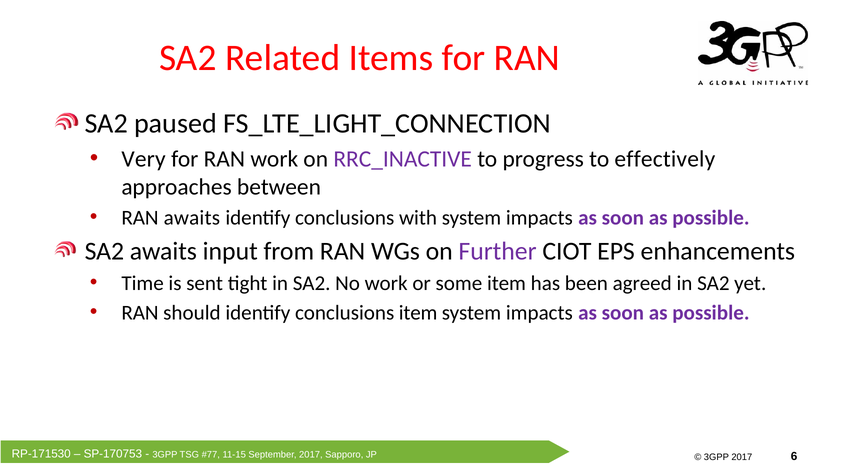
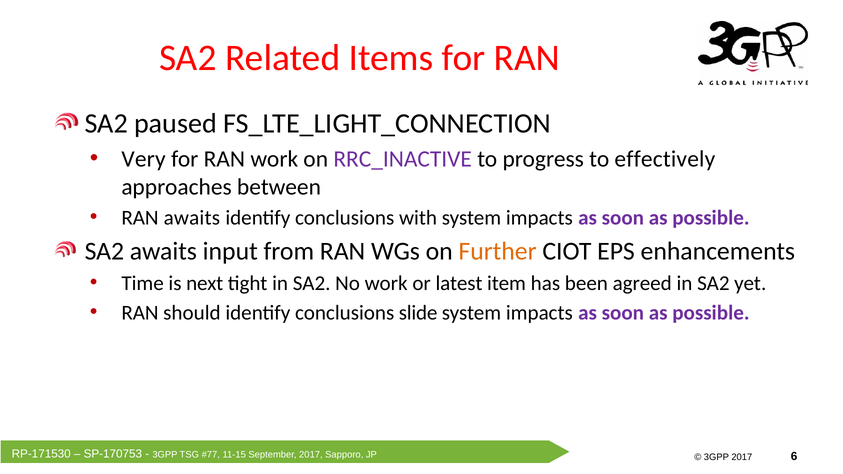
Further colour: purple -> orange (498, 251)
sent: sent -> next (205, 283)
some: some -> latest (459, 283)
conclusions item: item -> slide (418, 313)
